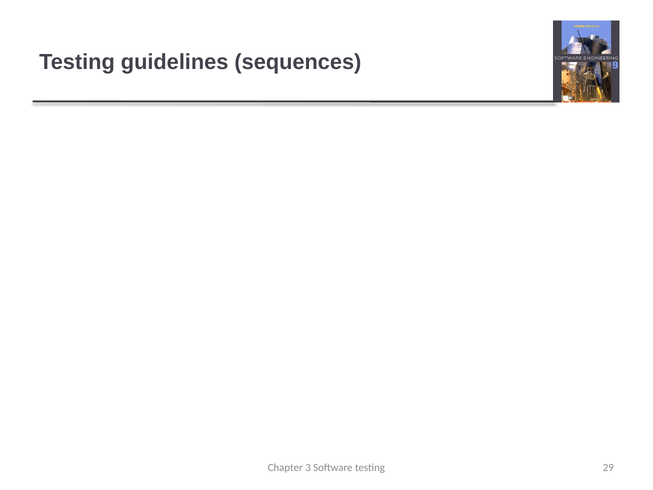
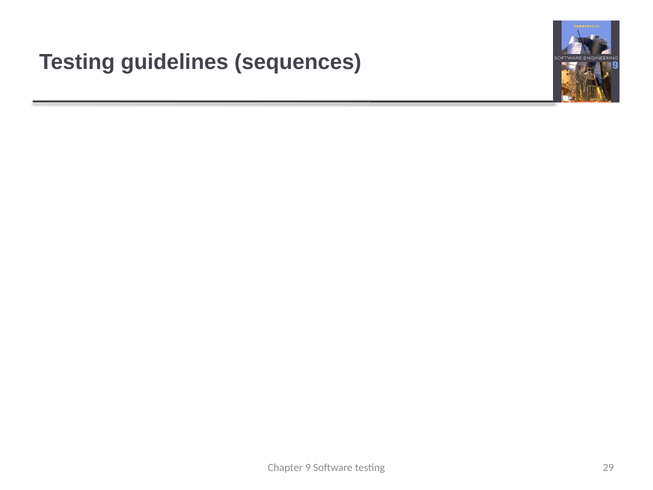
3: 3 -> 9 (308, 468)
